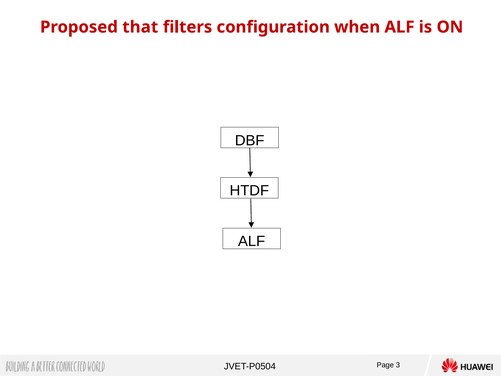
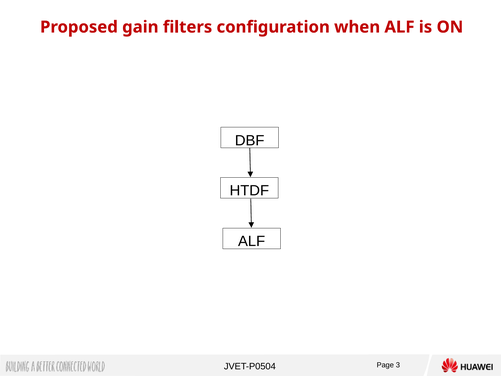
that: that -> gain (140, 27)
